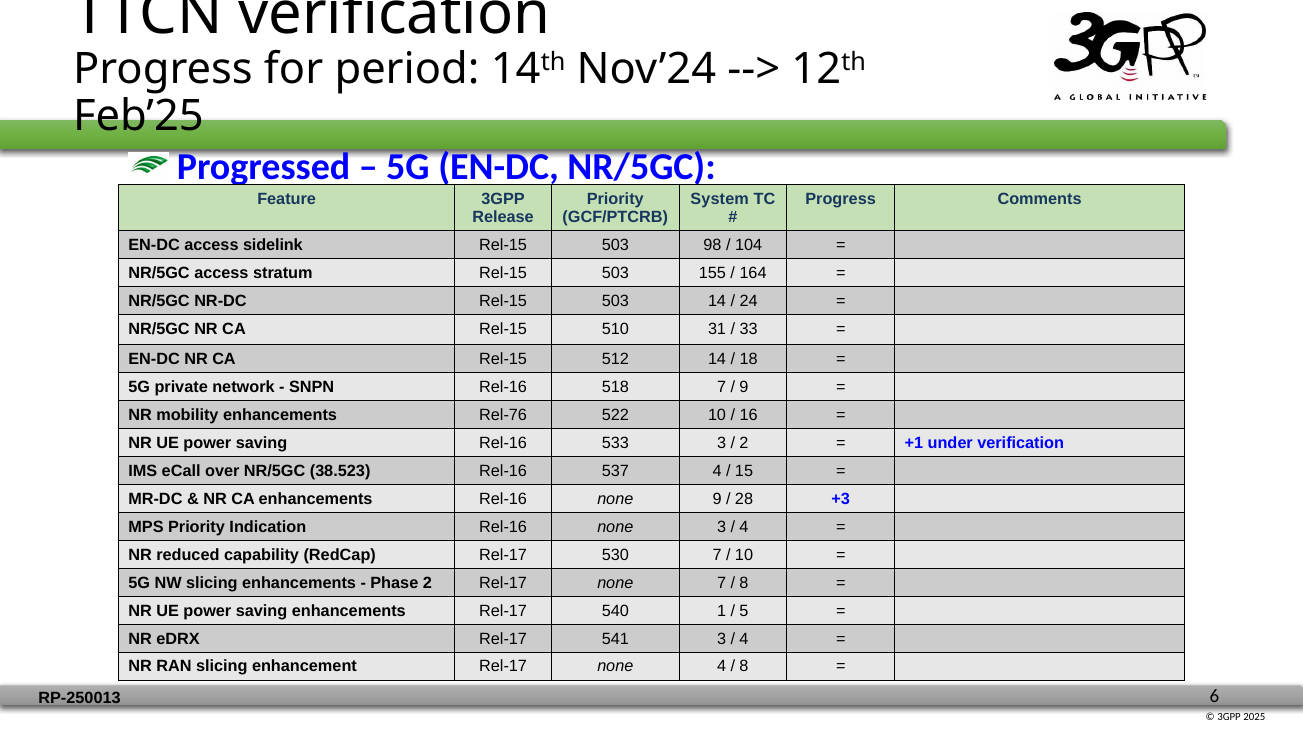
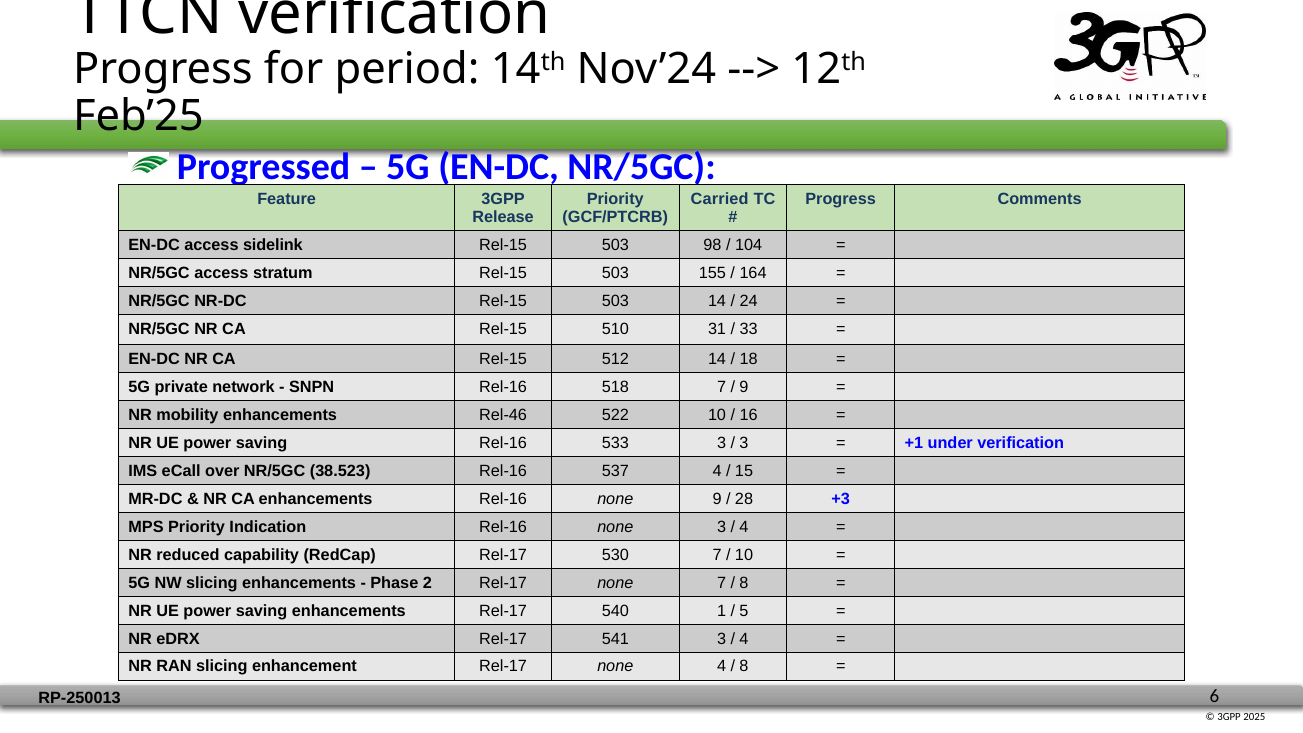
System: System -> Carried (720, 199)
Rel-76: Rel-76 -> Rel-46 (503, 415)
2: 2 -> 3 (744, 443)
